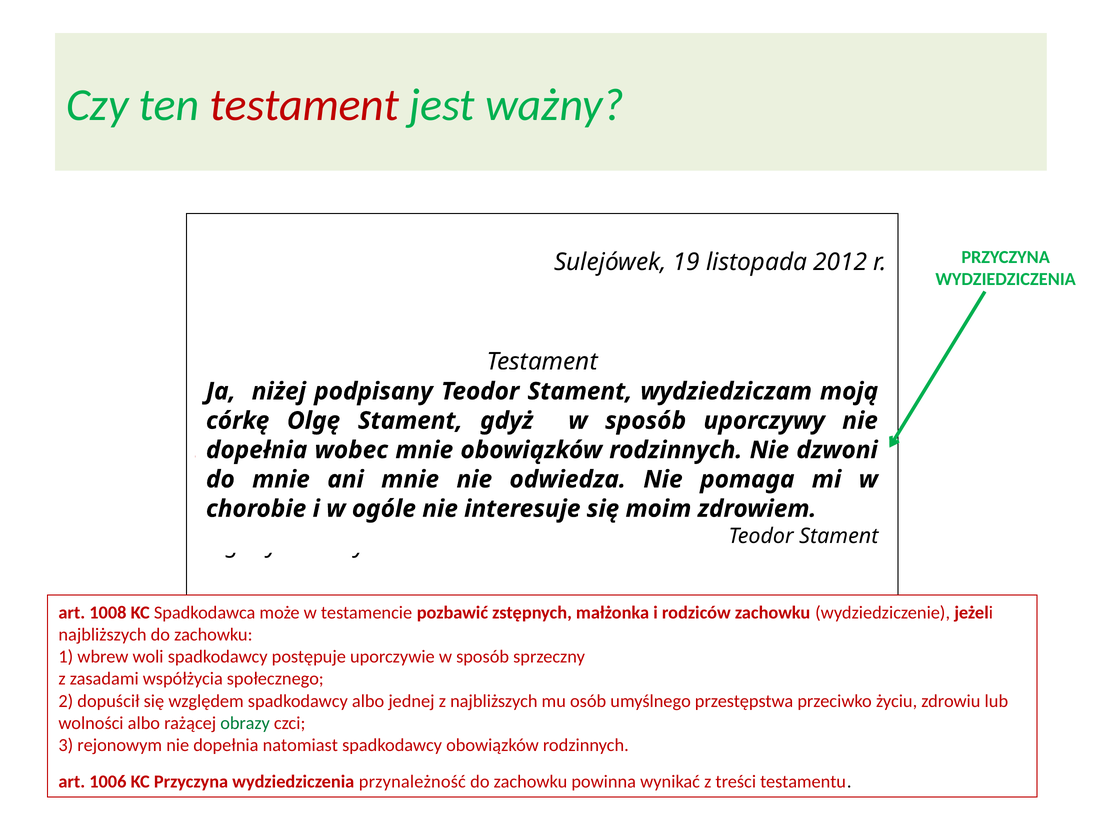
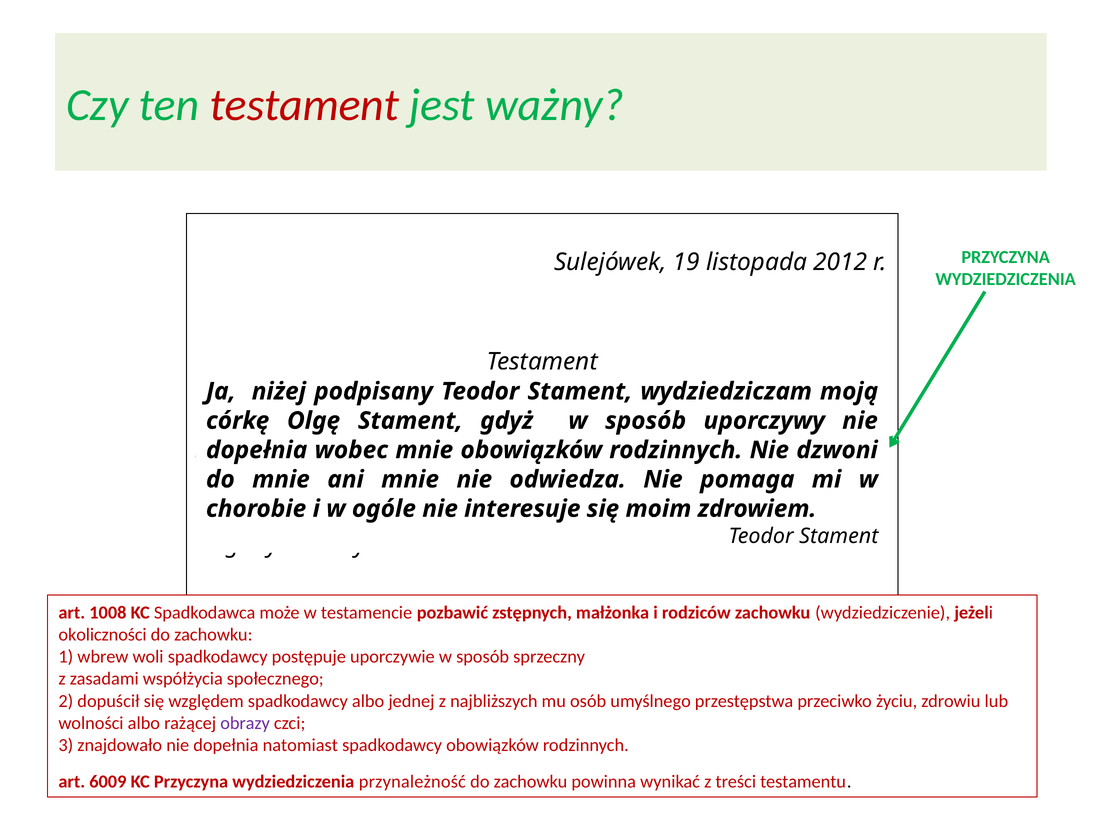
najbliższych: najbliższych -> okoliczności (103, 635)
obrazy colour: green -> purple (245, 723)
rejonowym: rejonowym -> znajdowało (120, 745)
1006: 1006 -> 6009 (108, 782)
